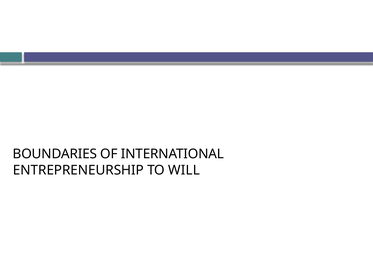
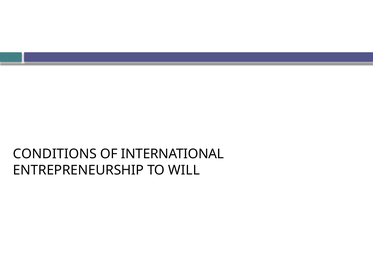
BOUNDARIES: BOUNDARIES -> CONDITIONS (55, 154)
